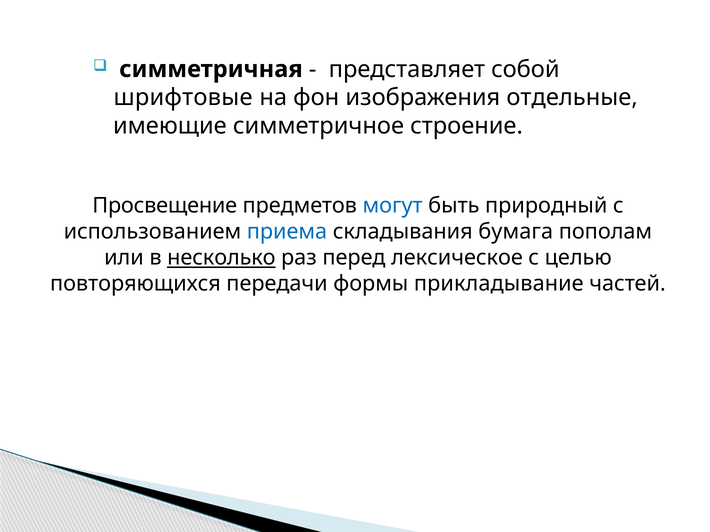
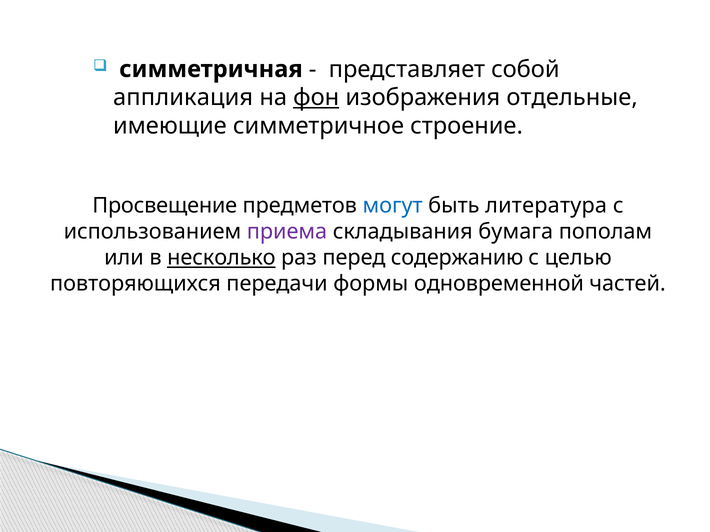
шрифтовые: шрифтовые -> аппликация (183, 98)
фон underline: none -> present (316, 98)
природный: природный -> литература (546, 206)
приема colour: blue -> purple (287, 232)
лексическое: лексическое -> содержанию (457, 258)
прикладывание: прикладывание -> одновременной (499, 284)
